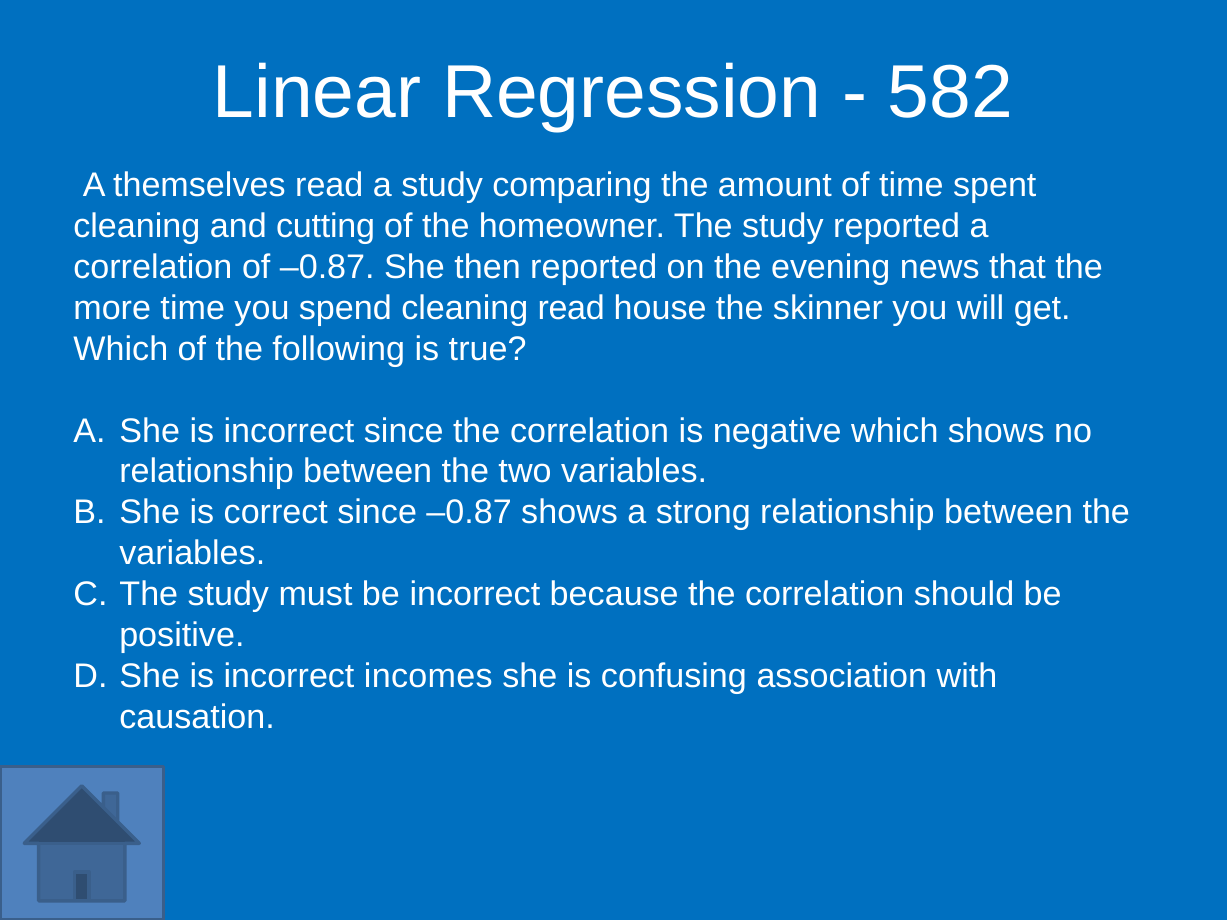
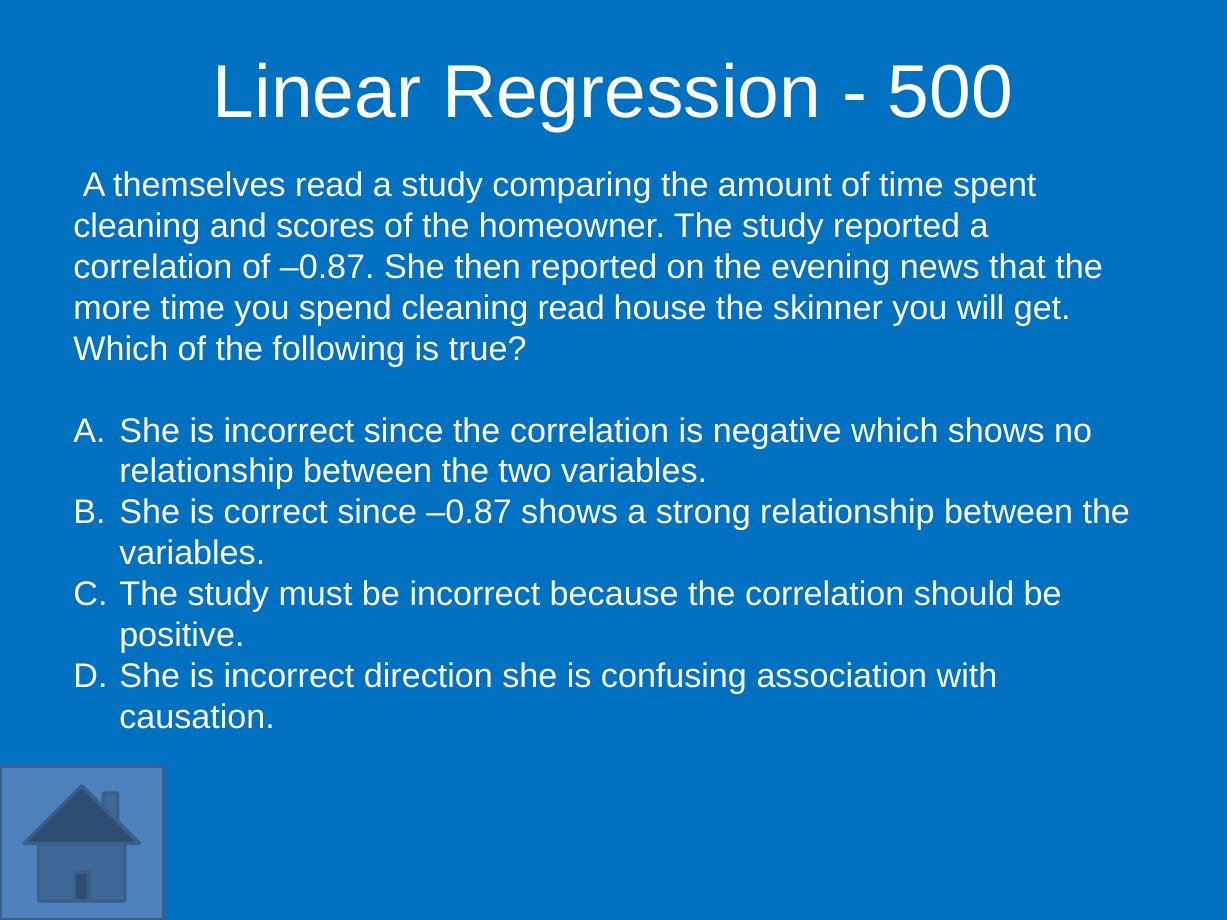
582: 582 -> 500 (950, 93)
cutting: cutting -> scores (326, 226)
incomes: incomes -> direction (428, 676)
